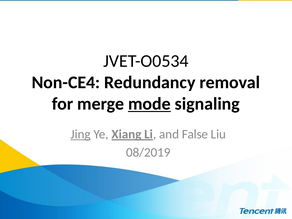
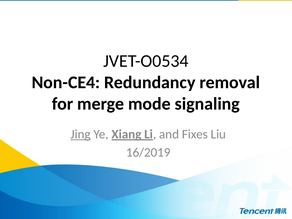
mode underline: present -> none (149, 104)
False: False -> Fixes (195, 134)
08/2019: 08/2019 -> 16/2019 (148, 152)
